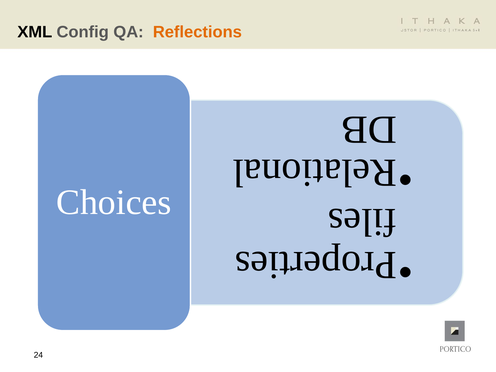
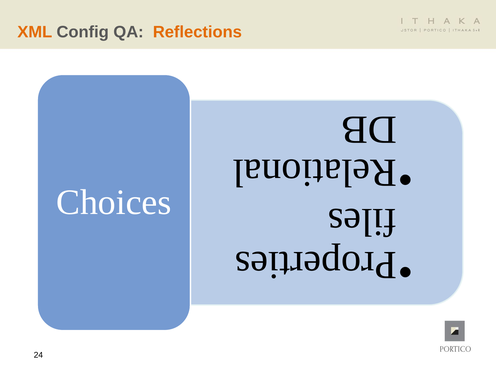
XML colour: black -> orange (35, 32)
